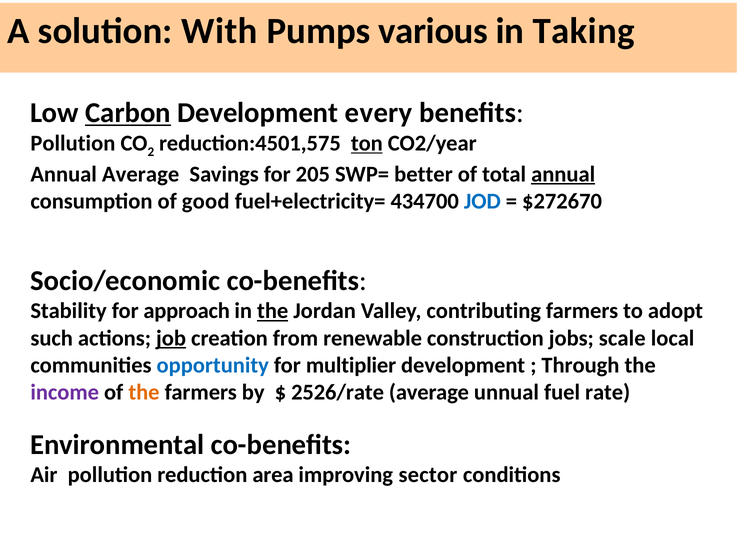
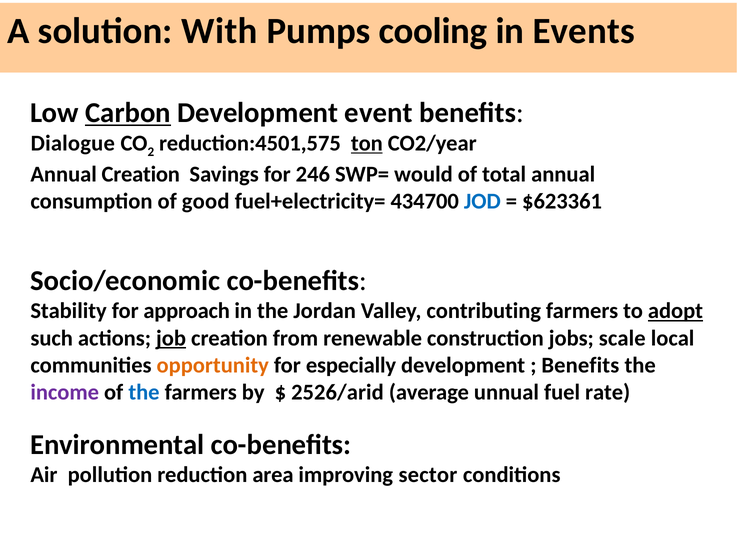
various: various -> cooling (433, 31)
Taking: Taking -> Events (584, 31)
every: every -> event (379, 113)
Pollution: Pollution -> Dialogue (73, 143)
Annual Average: Average -> Creation (141, 174)
205: 205 -> 246 (313, 174)
better: better -> would (423, 174)
annual underline: present -> none (563, 174)
$272670: $272670 -> $623361 (562, 201)
the underline: present -> none (273, 311)
adopt underline: none -> present (675, 311)
opportunity colour: blue -> orange (213, 365)
multiplier: multiplier -> especially (351, 365)
Through: Through -> Benefits (580, 365)
the colour: orange -> blue (144, 392)
2526/rate: 2526/rate -> 2526/arid (337, 392)
